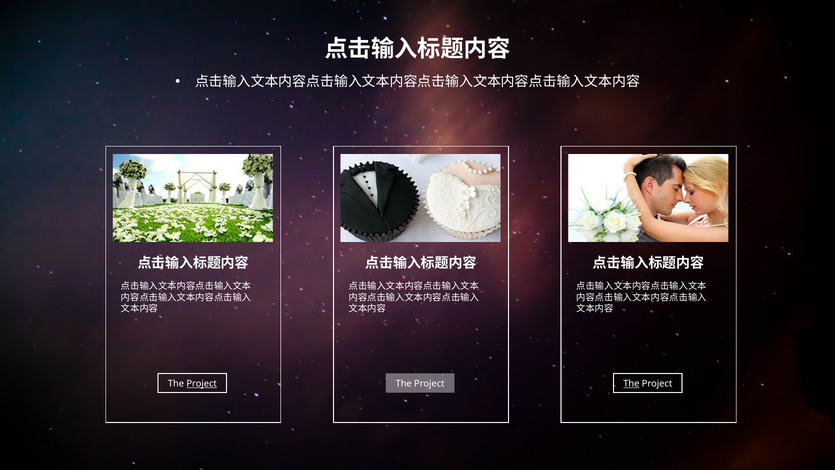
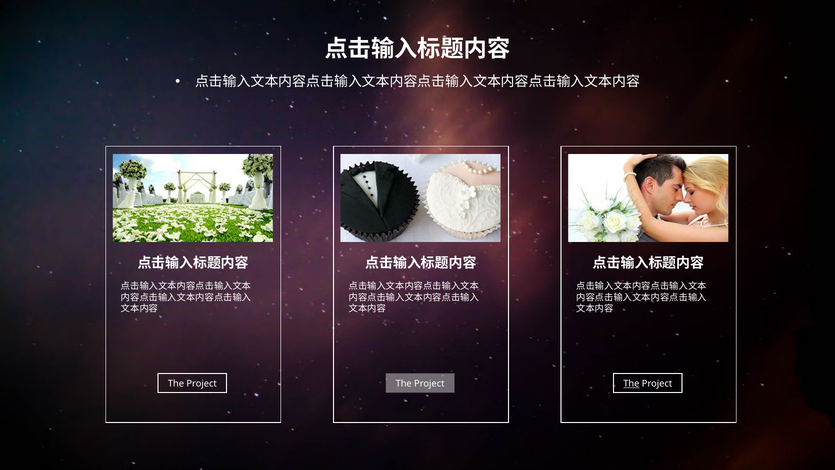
Project underline: present -> none (202, 383)
